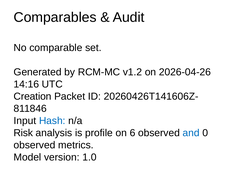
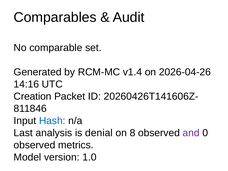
v1.2: v1.2 -> v1.4 (132, 72)
Risk: Risk -> Last (23, 133)
profile: profile -> denial (99, 133)
6: 6 -> 8 (133, 133)
and colour: blue -> purple (191, 133)
